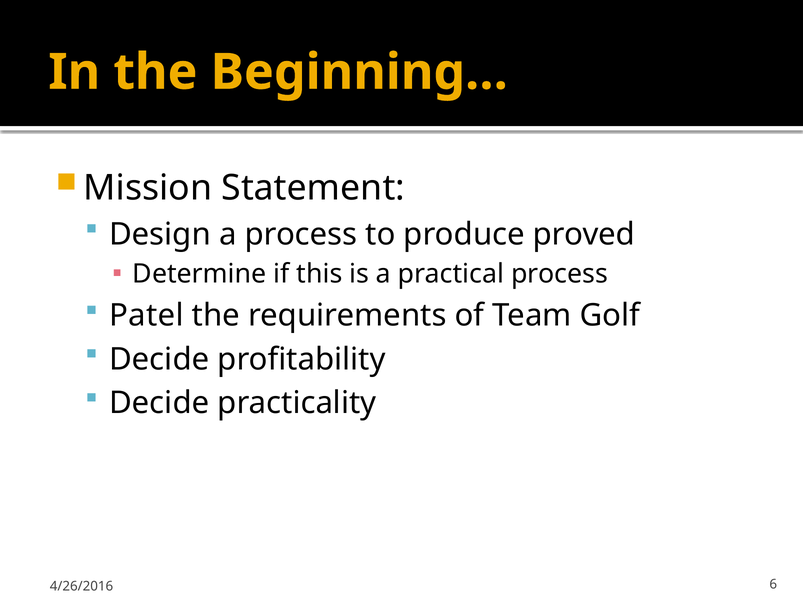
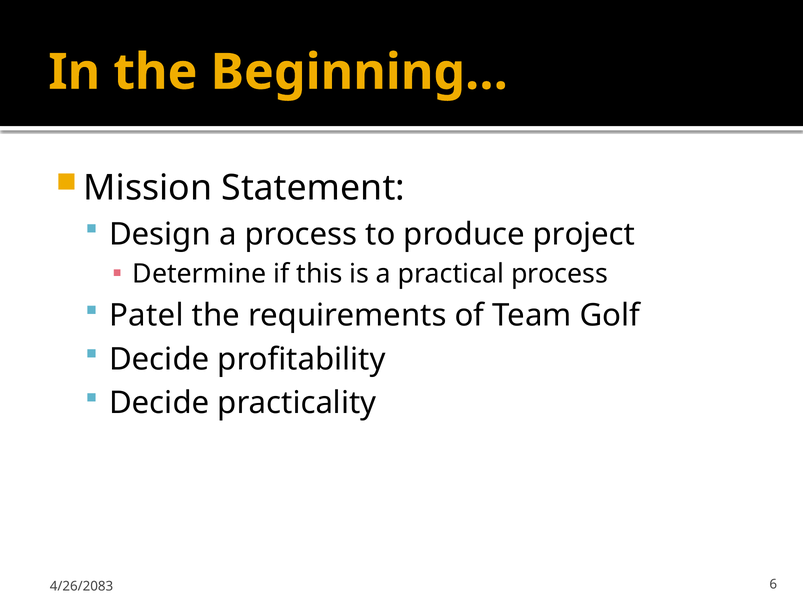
proved: proved -> project (584, 234)
4/26/2016: 4/26/2016 -> 4/26/2083 (81, 586)
